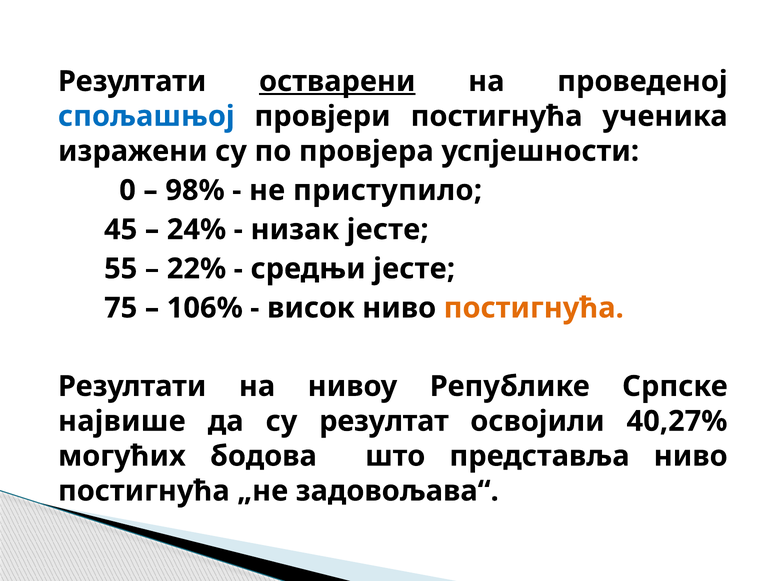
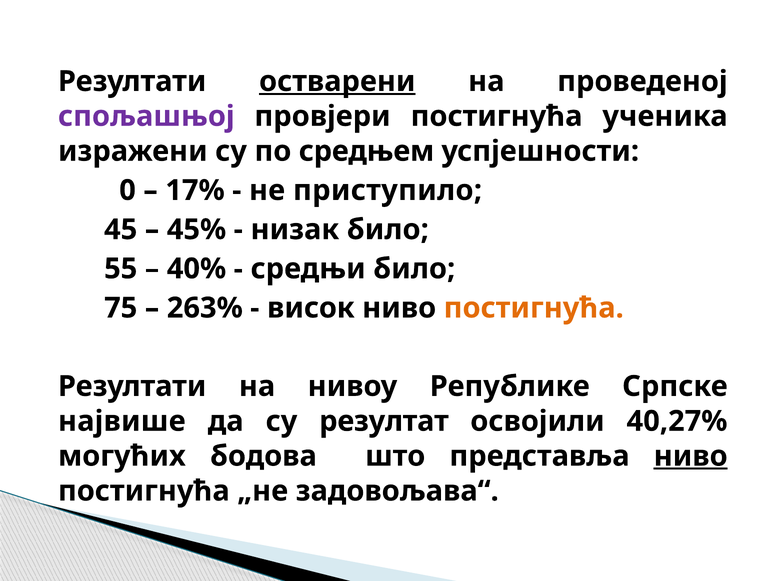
спољашњој colour: blue -> purple (146, 116)
провјера: провјера -> средњем (366, 151)
98%: 98% -> 17% (195, 190)
24%: 24% -> 45% (196, 229)
низак јесте: јесте -> било (388, 229)
22%: 22% -> 40% (196, 269)
средњи јесте: јесте -> било (414, 269)
106%: 106% -> 263% (205, 308)
ниво underline: none -> present (691, 456)
